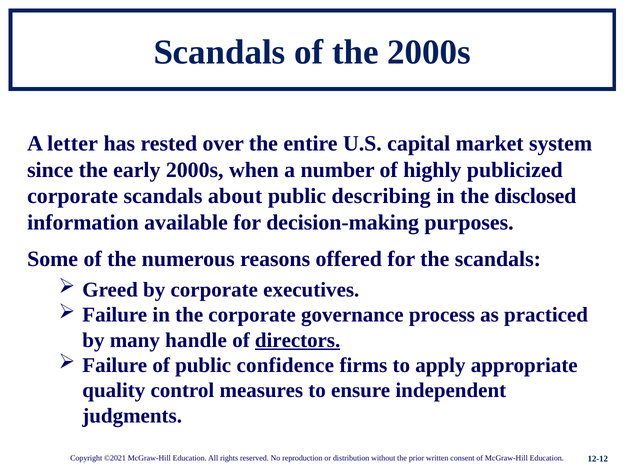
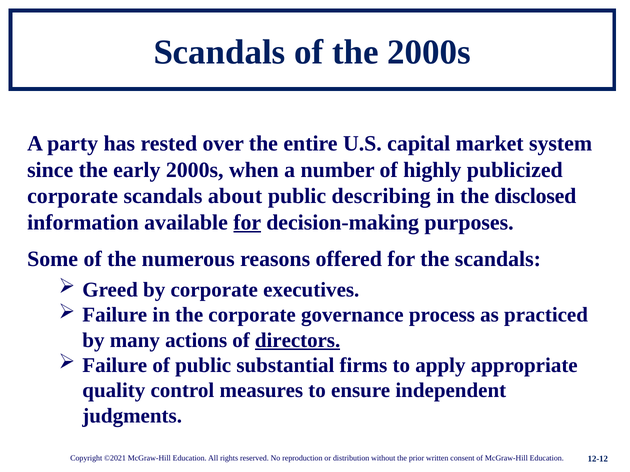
letter: letter -> party (73, 144)
for underline: none -> present (247, 223)
handle: handle -> actions (196, 341)
confidence: confidence -> substantial (285, 366)
